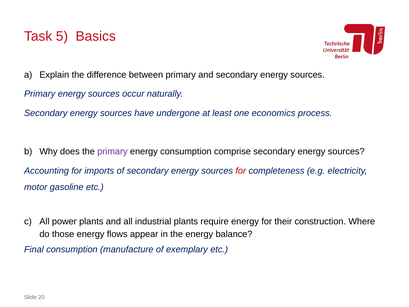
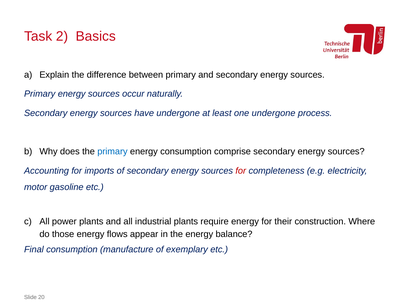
5: 5 -> 2 (62, 36)
one economics: economics -> undergone (274, 113)
primary colour: purple -> blue (112, 151)
